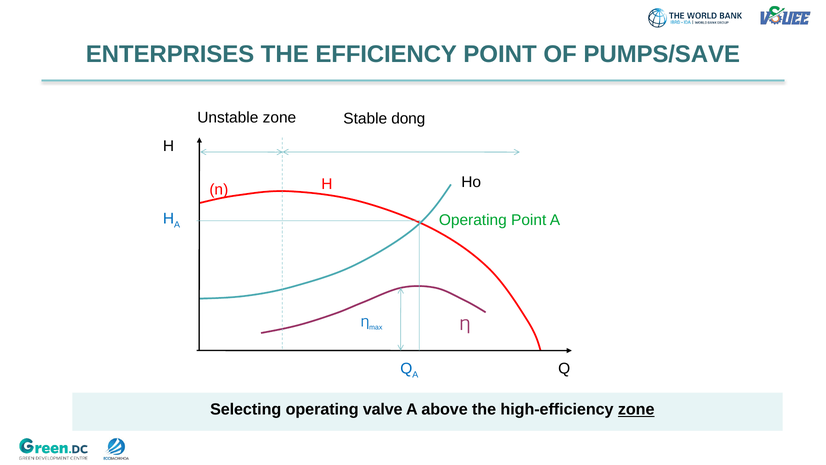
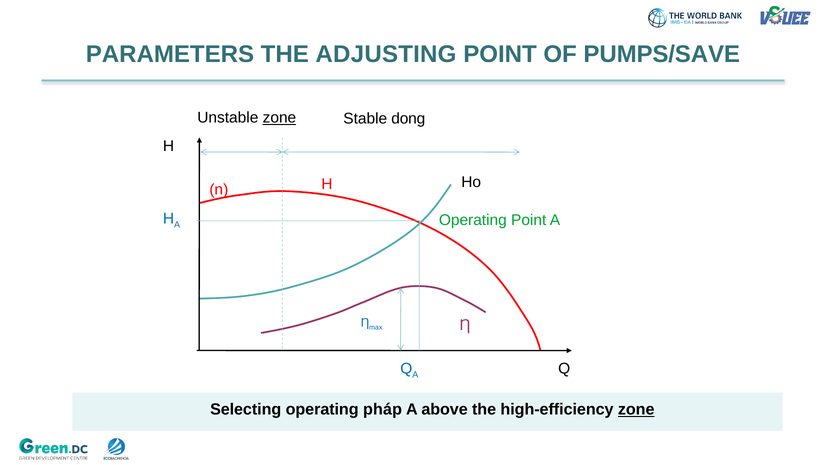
ENTERPRISES: ENTERPRISES -> PARAMETERS (170, 54)
EFFICIENCY: EFFICIENCY -> ADJUSTING (386, 54)
zone underline: none -> present (279, 118)
valve: valve -> pháp (383, 409)
